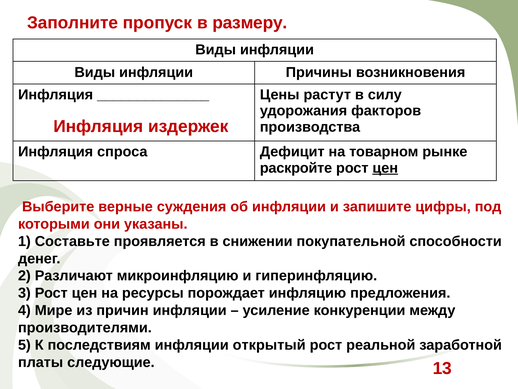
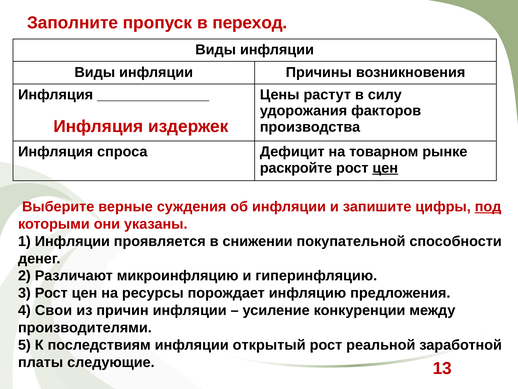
размеру: размеру -> переход (250, 23)
под underline: none -> present (488, 206)
1 Составьте: Составьте -> Инфляции (72, 241)
Мире: Мире -> Свои (53, 310)
